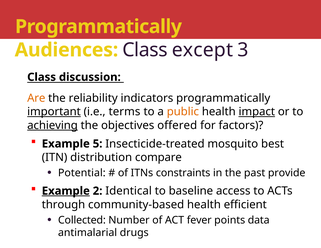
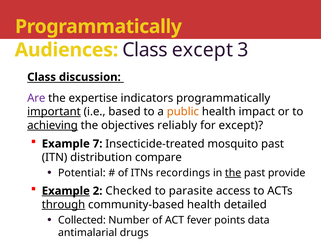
Are colour: orange -> purple (36, 98)
reliability: reliability -> expertise (93, 98)
terms: terms -> based (125, 112)
impact underline: present -> none (257, 112)
offered: offered -> reliably (177, 125)
for factors: factors -> except (241, 125)
5: 5 -> 7 (98, 144)
mosquito best: best -> past (273, 144)
constraints: constraints -> recordings (183, 173)
the underline: none -> present (233, 173)
Identical: Identical -> Checked (129, 191)
baseline: baseline -> parasite (191, 191)
through underline: none -> present (63, 205)
efficient: efficient -> detailed (245, 205)
